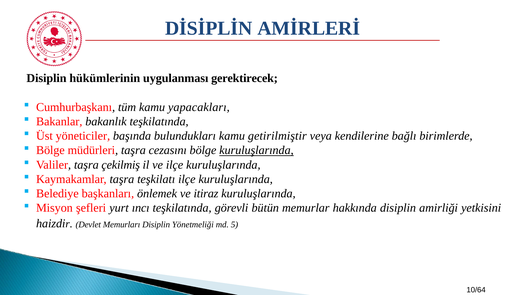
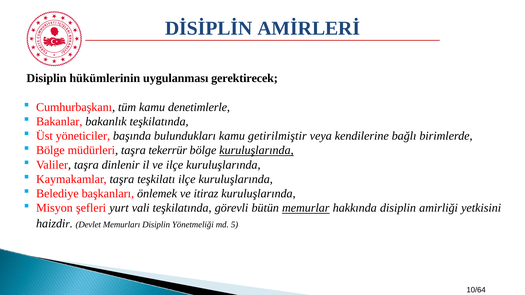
yapacakları: yapacakları -> denetimlerle (199, 107)
cezasını: cezasını -> tekerrür (168, 151)
çekilmiş: çekilmiş -> dinlenir (121, 165)
ıncı: ıncı -> vali (141, 208)
memurlar underline: none -> present (306, 208)
